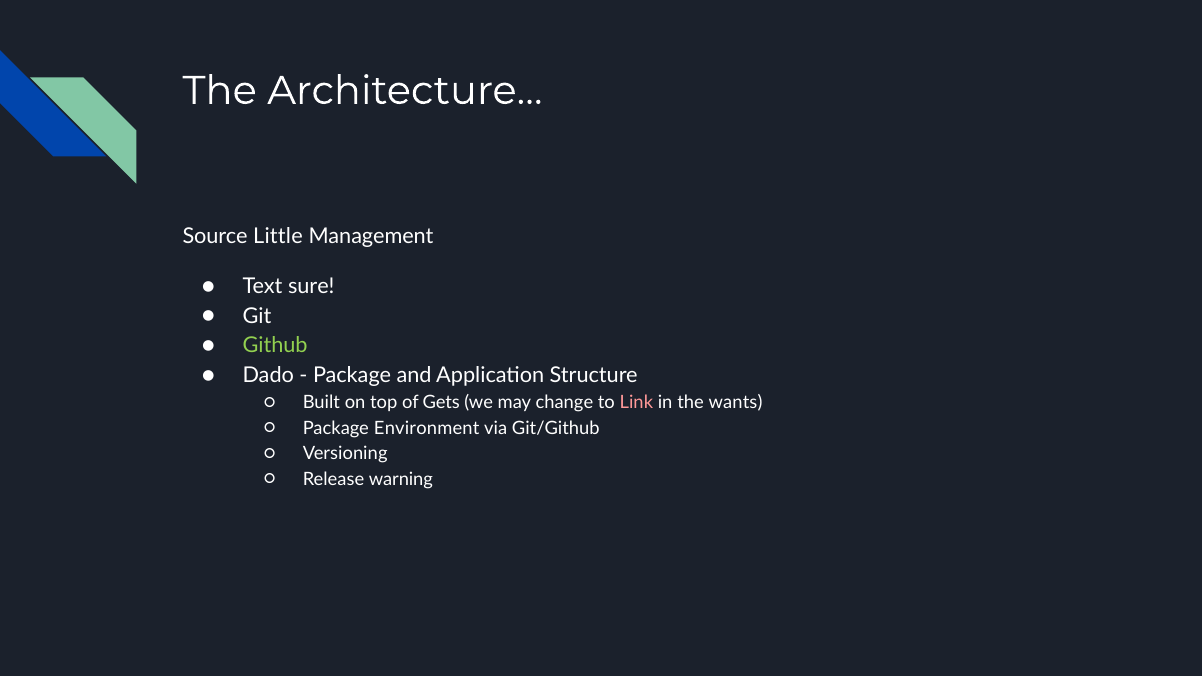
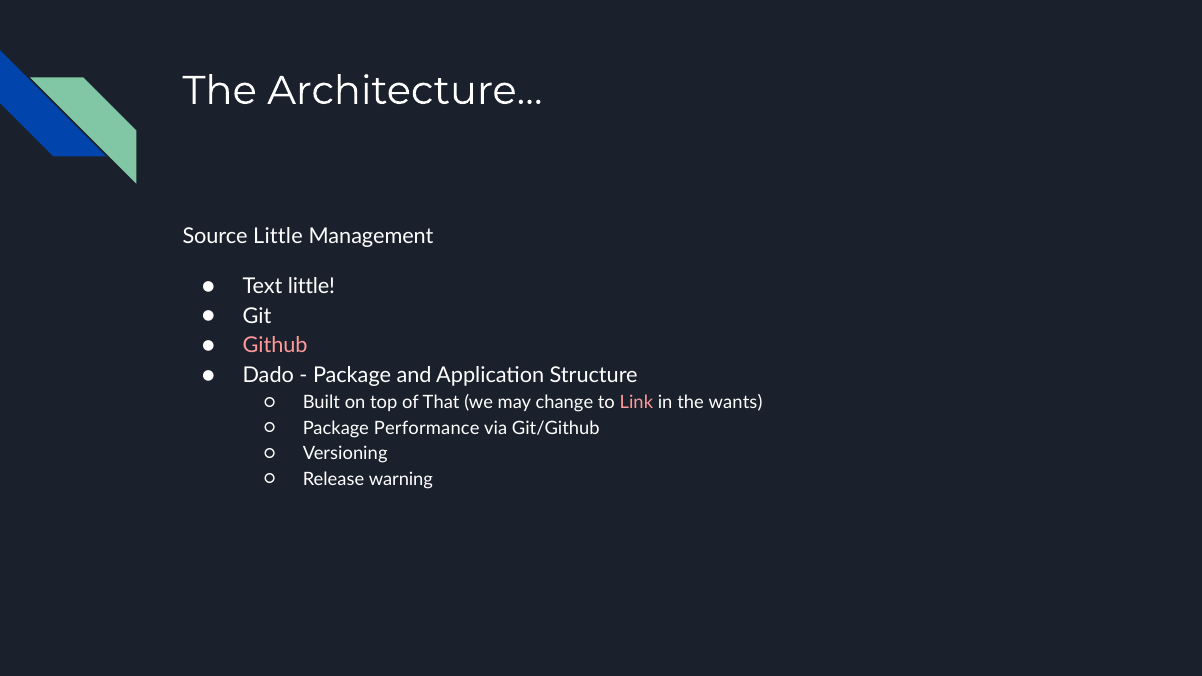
Text sure: sure -> little (311, 286)
Github colour: light green -> pink (275, 346)
Gets: Gets -> That (441, 403)
Environment: Environment -> Performance (427, 428)
